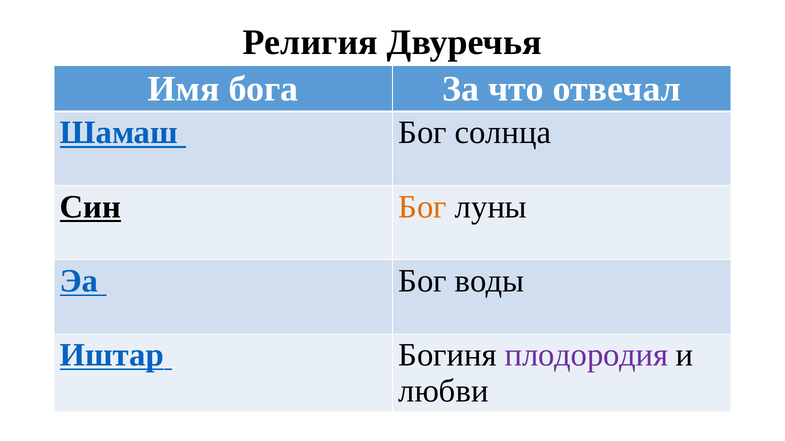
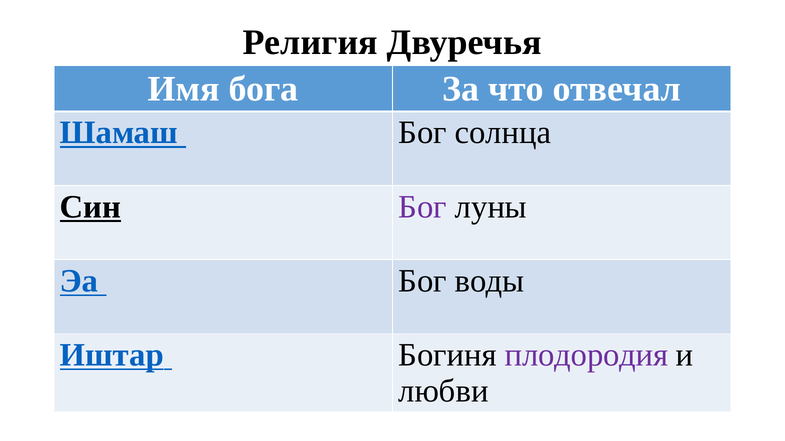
Бог colour: orange -> purple (423, 207)
